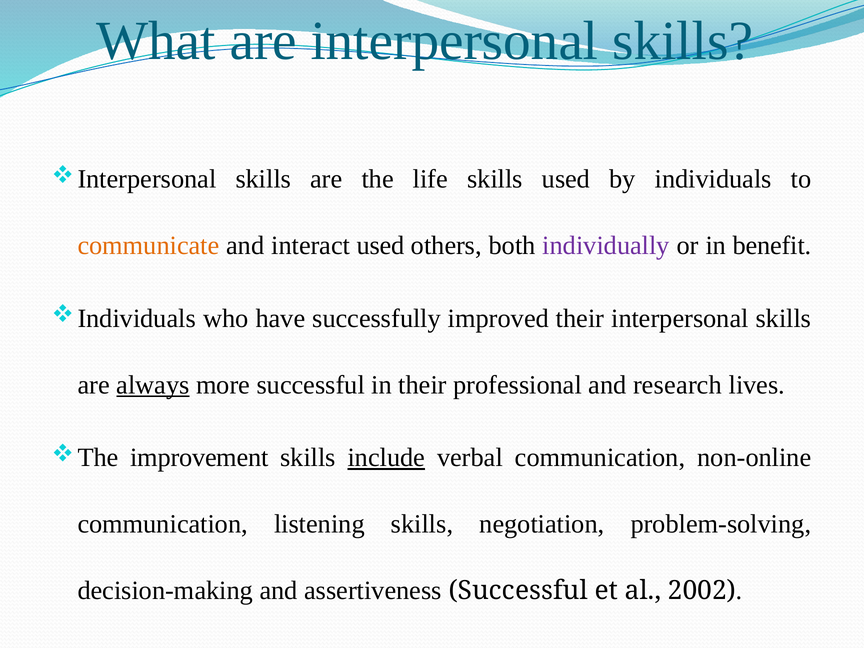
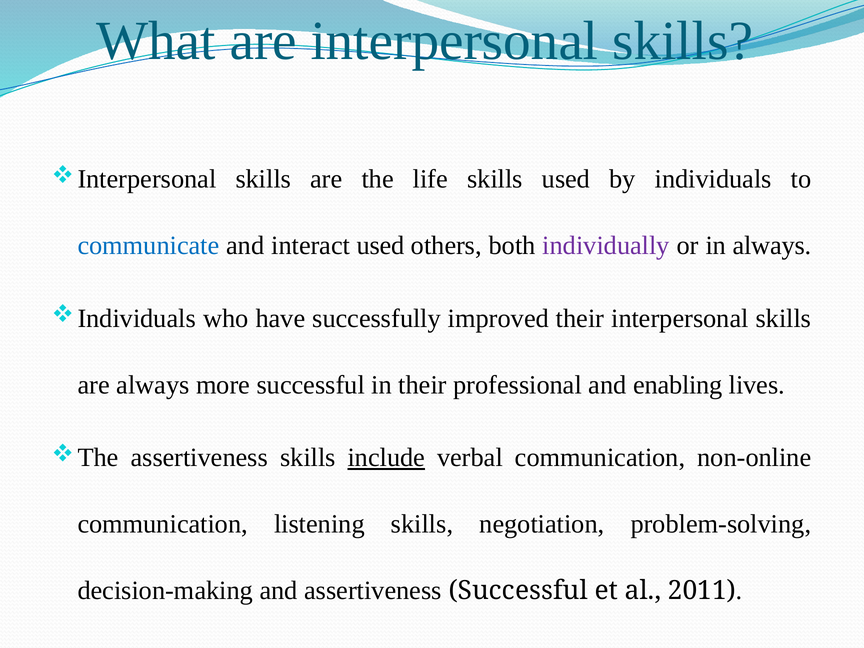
communicate colour: orange -> blue (148, 246)
in benefit: benefit -> always (772, 246)
always underline: present -> none (153, 385)
research: research -> enabling (678, 385)
improvement: improvement -> assertiveness (199, 458)
2002: 2002 -> 2011 (702, 591)
